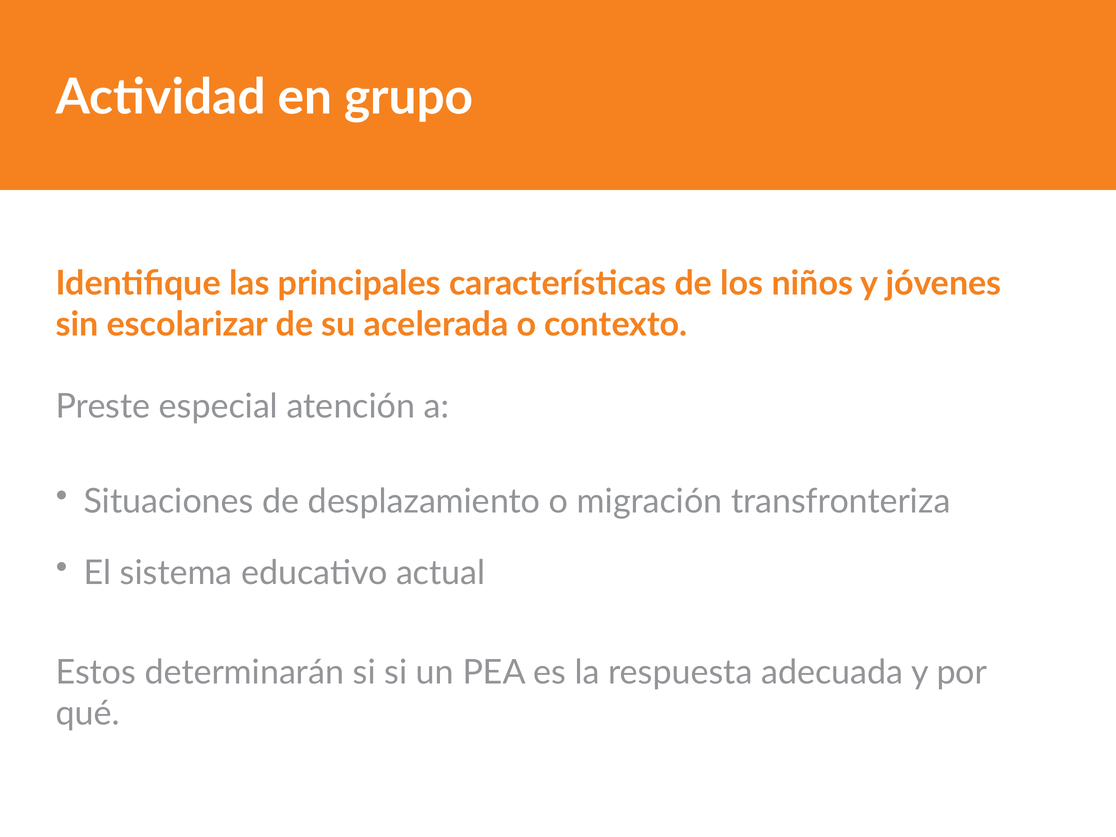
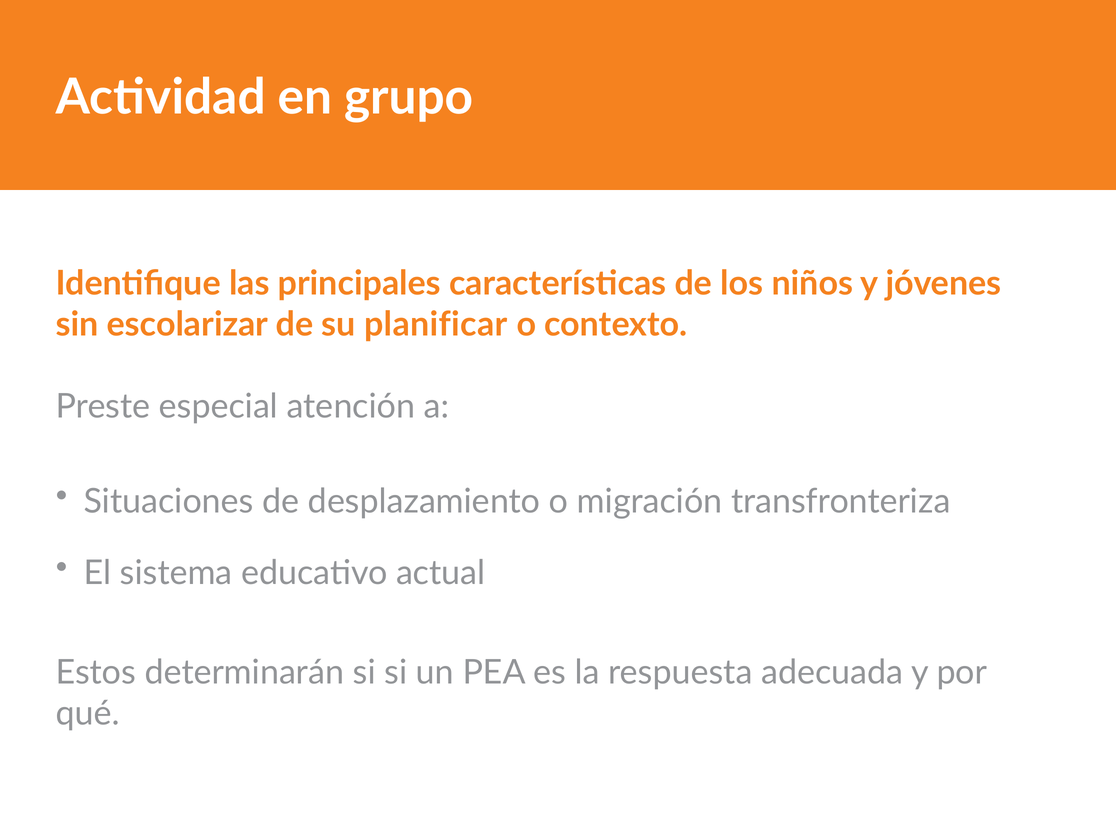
acelerada: acelerada -> planificar (436, 325)
